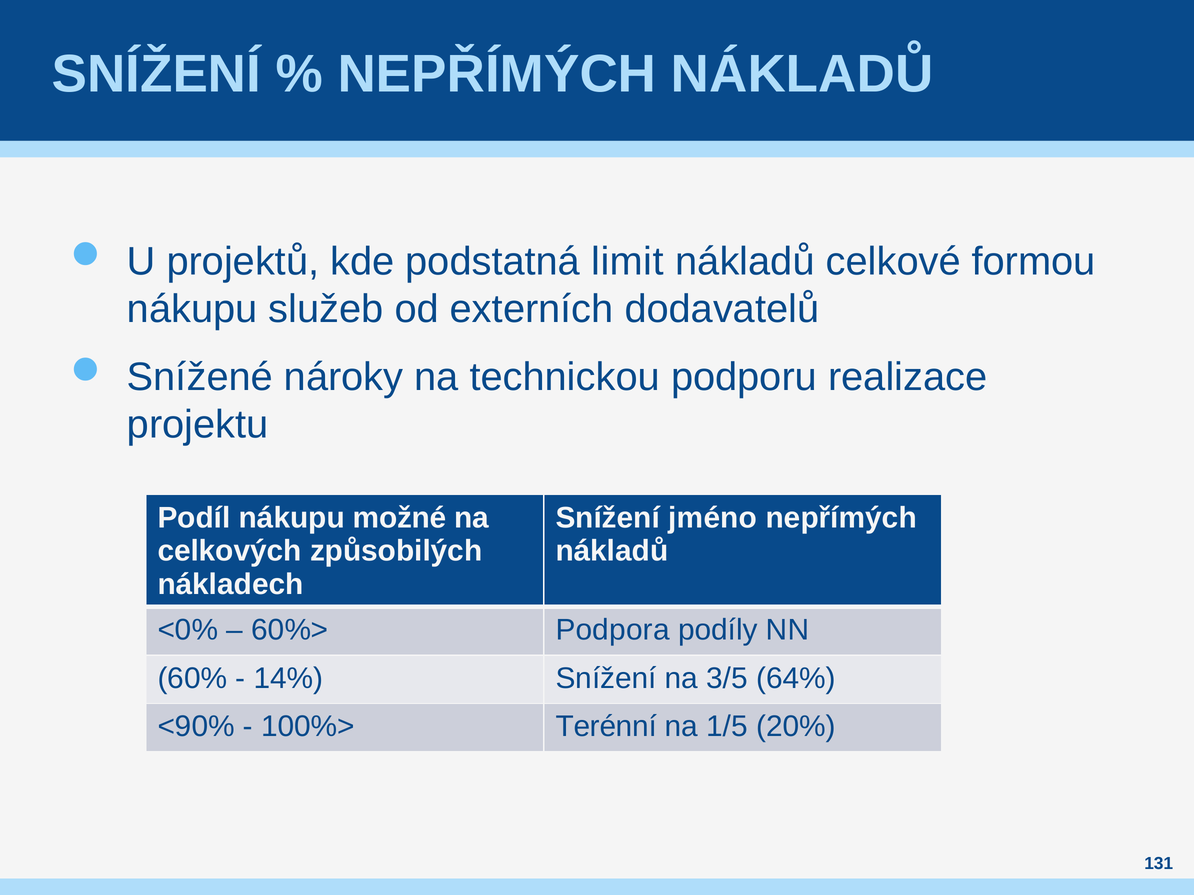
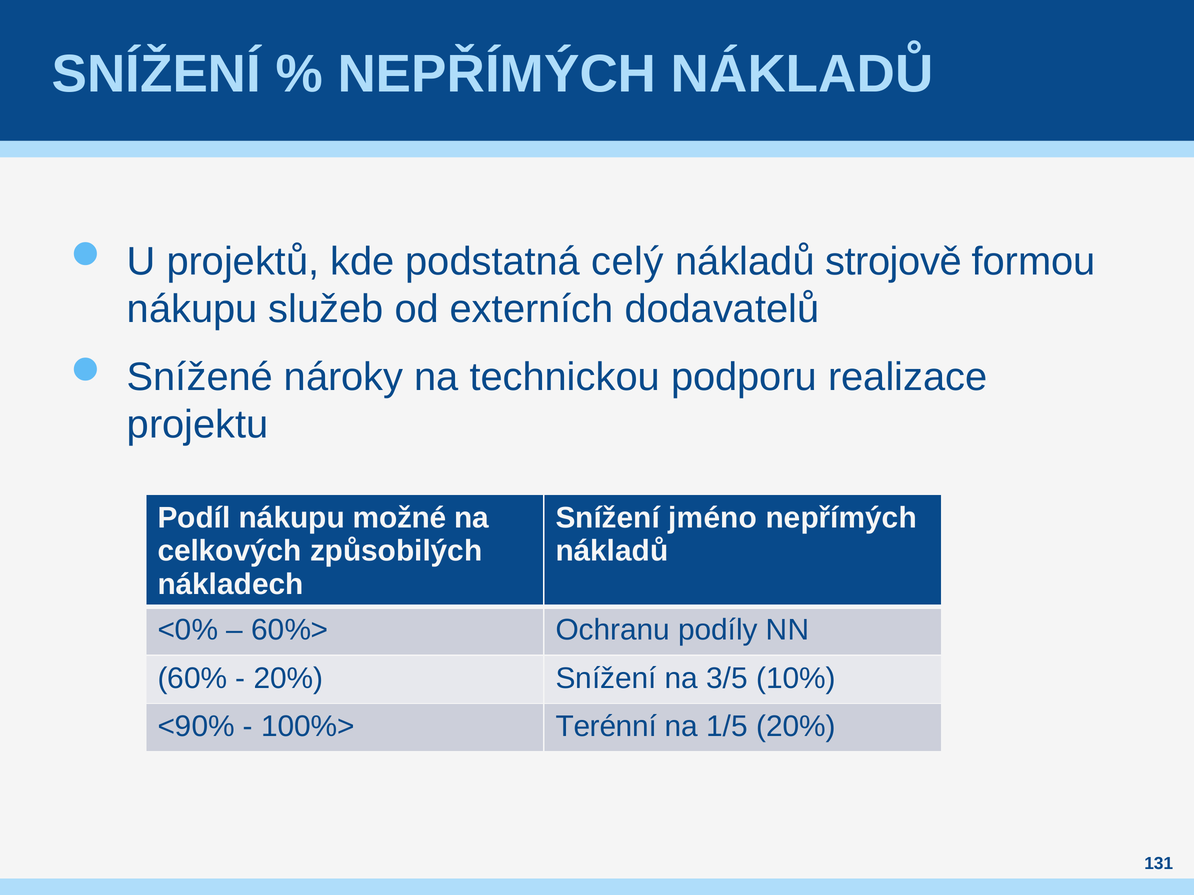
limit: limit -> celý (627, 262)
celkové: celkové -> strojově (893, 262)
Podpora: Podpora -> Ochranu (613, 630)
14%: 14% -> 20% (288, 679)
64%: 64% -> 10% (796, 679)
